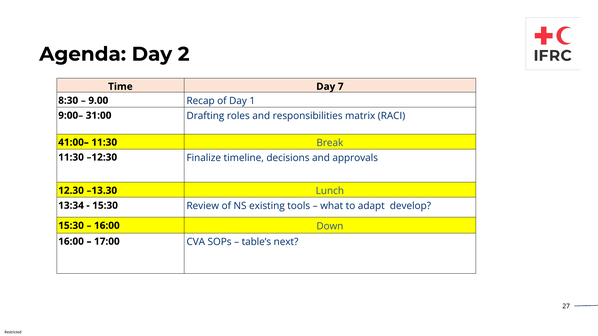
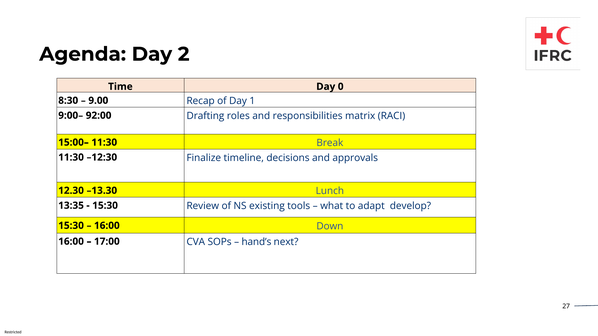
7: 7 -> 0 (341, 87)
31:00: 31:00 -> 92:00 (99, 116)
41:00–: 41:00– -> 15:00– (74, 143)
13:34: 13:34 -> 13:35 (71, 206)
table’s: table’s -> hand’s (256, 242)
